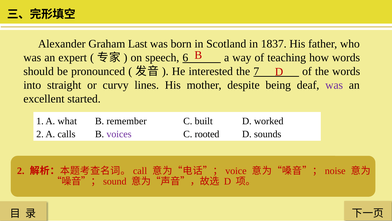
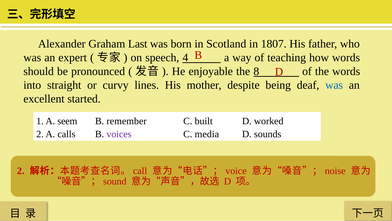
1837: 1837 -> 1807 (274, 44)
6: 6 -> 4 (185, 57)
interested: interested -> enjoyable (211, 71)
7: 7 -> 8 (256, 71)
was colour: purple -> blue (334, 85)
what: what -> seem (67, 121)
rooted: rooted -> media (207, 134)
